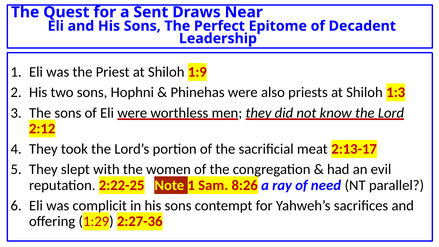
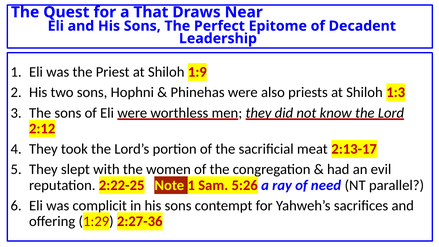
Sent: Sent -> That (151, 12)
8:26: 8:26 -> 5:26 (245, 185)
